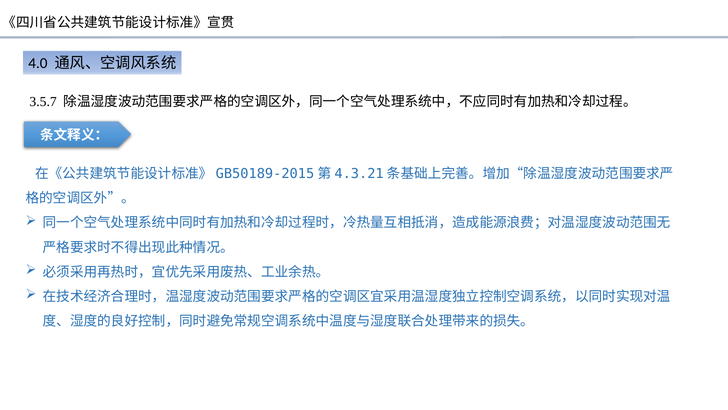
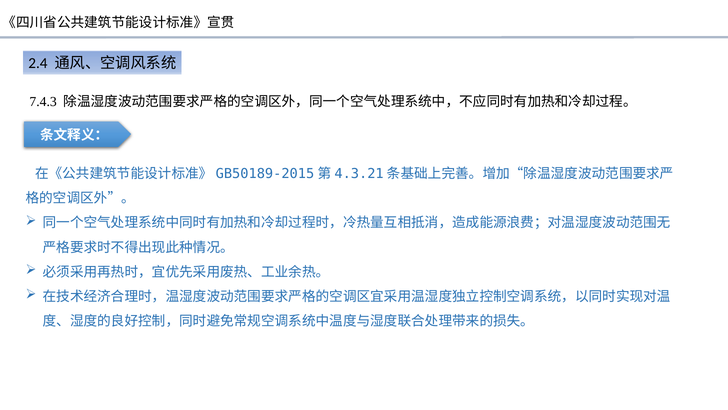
4.0: 4.0 -> 2.4 (38, 63)
3.5.7: 3.5.7 -> 7.4.3 (43, 101)
